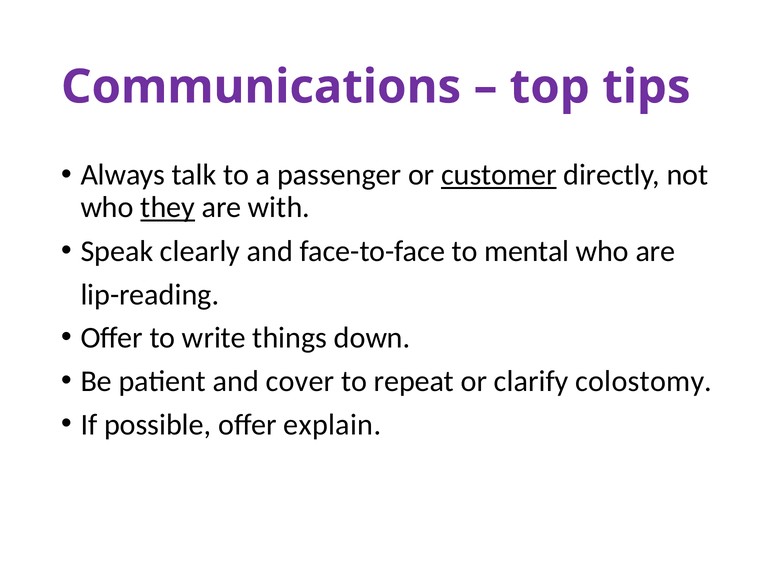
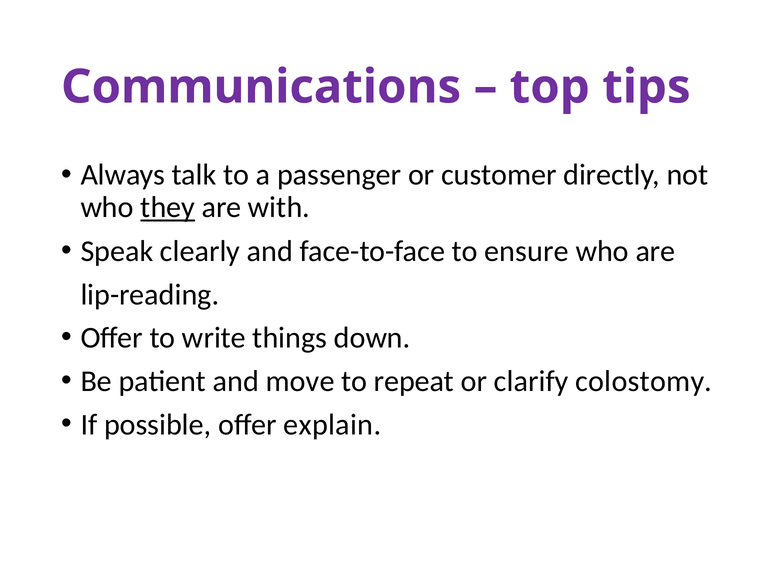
customer underline: present -> none (499, 175)
mental: mental -> ensure (526, 251)
cover: cover -> move (300, 381)
